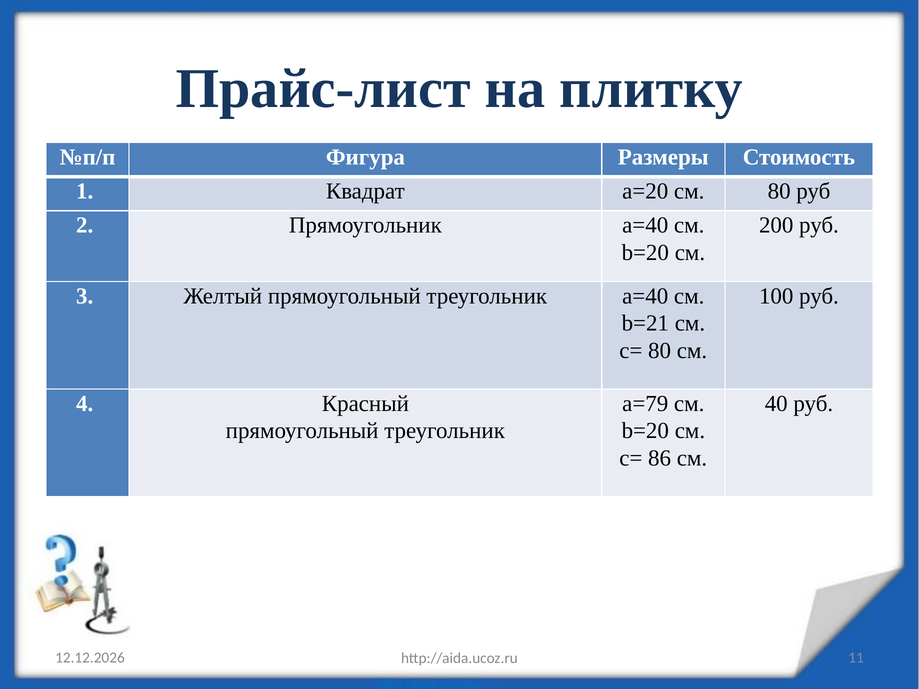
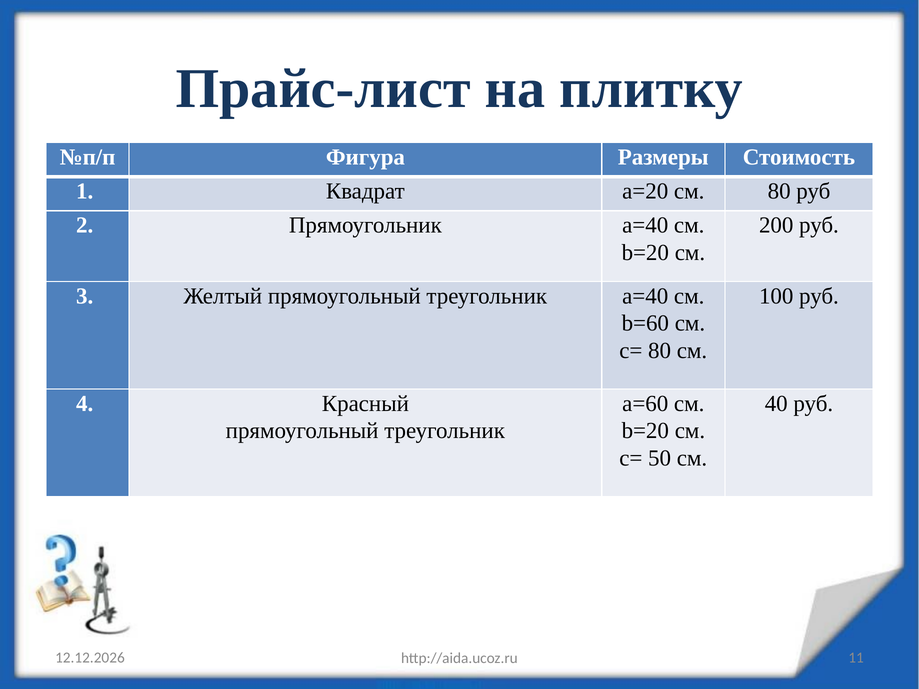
b=21: b=21 -> b=60 (645, 324)
а=79: а=79 -> а=60 (645, 404)
86: 86 -> 50 (660, 458)
